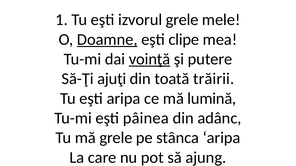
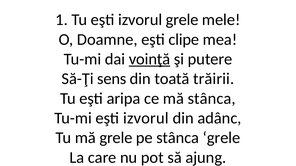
Doamne underline: present -> none (107, 40)
ajuţi: ajuţi -> sens (112, 79)
mă lumină: lumină -> stânca (212, 99)
Tu-mi eşti pâinea: pâinea -> izvorul (146, 118)
stânca aripa: aripa -> grele (222, 138)
